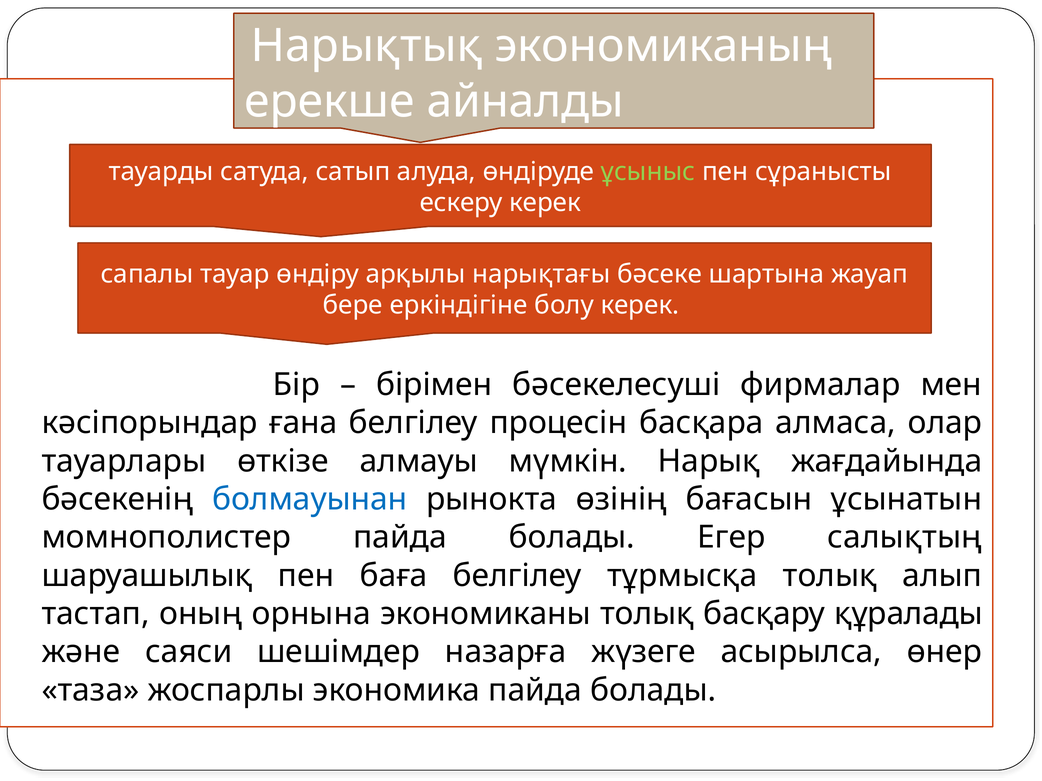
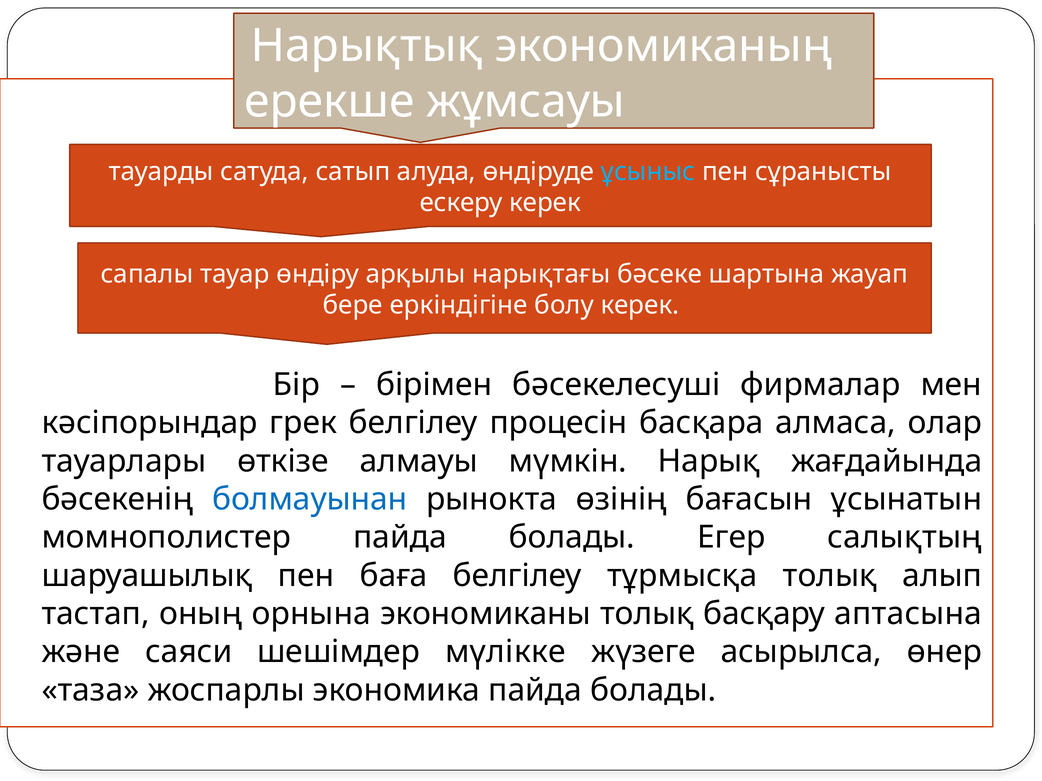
айналды: айналды -> жұмсауы (526, 102)
ұсыныс colour: light green -> light blue (648, 172)
ғана: ғана -> грек (303, 423)
құралады: құралады -> аптасына (908, 614)
назарға: назарға -> мүлікке (506, 652)
